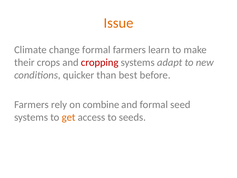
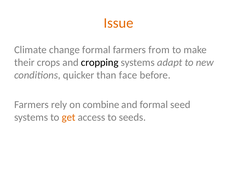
learn: learn -> from (159, 50)
cropping colour: red -> black (100, 62)
best: best -> face (128, 75)
